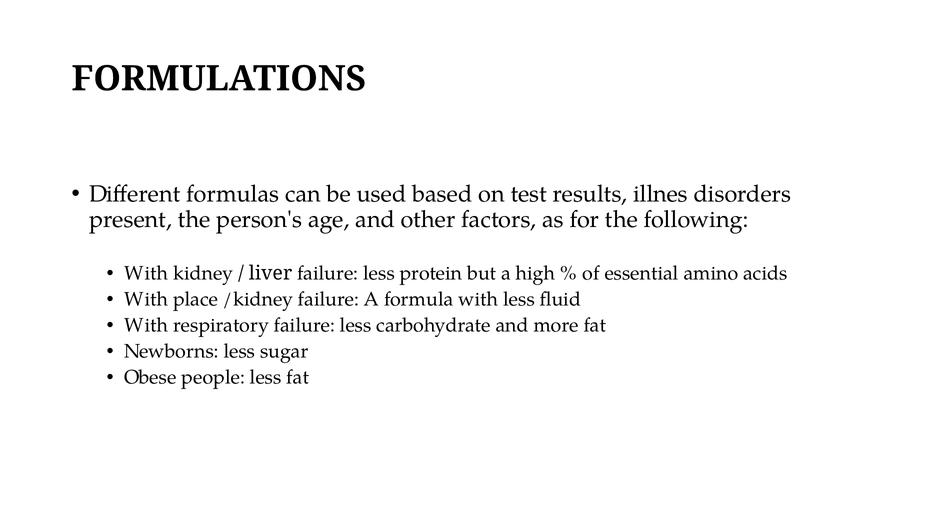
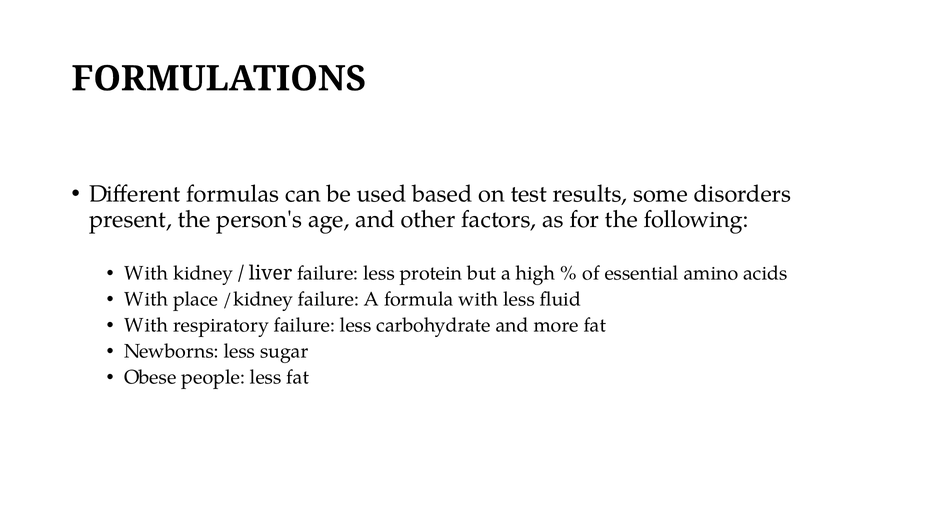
illnes: illnes -> some (661, 194)
